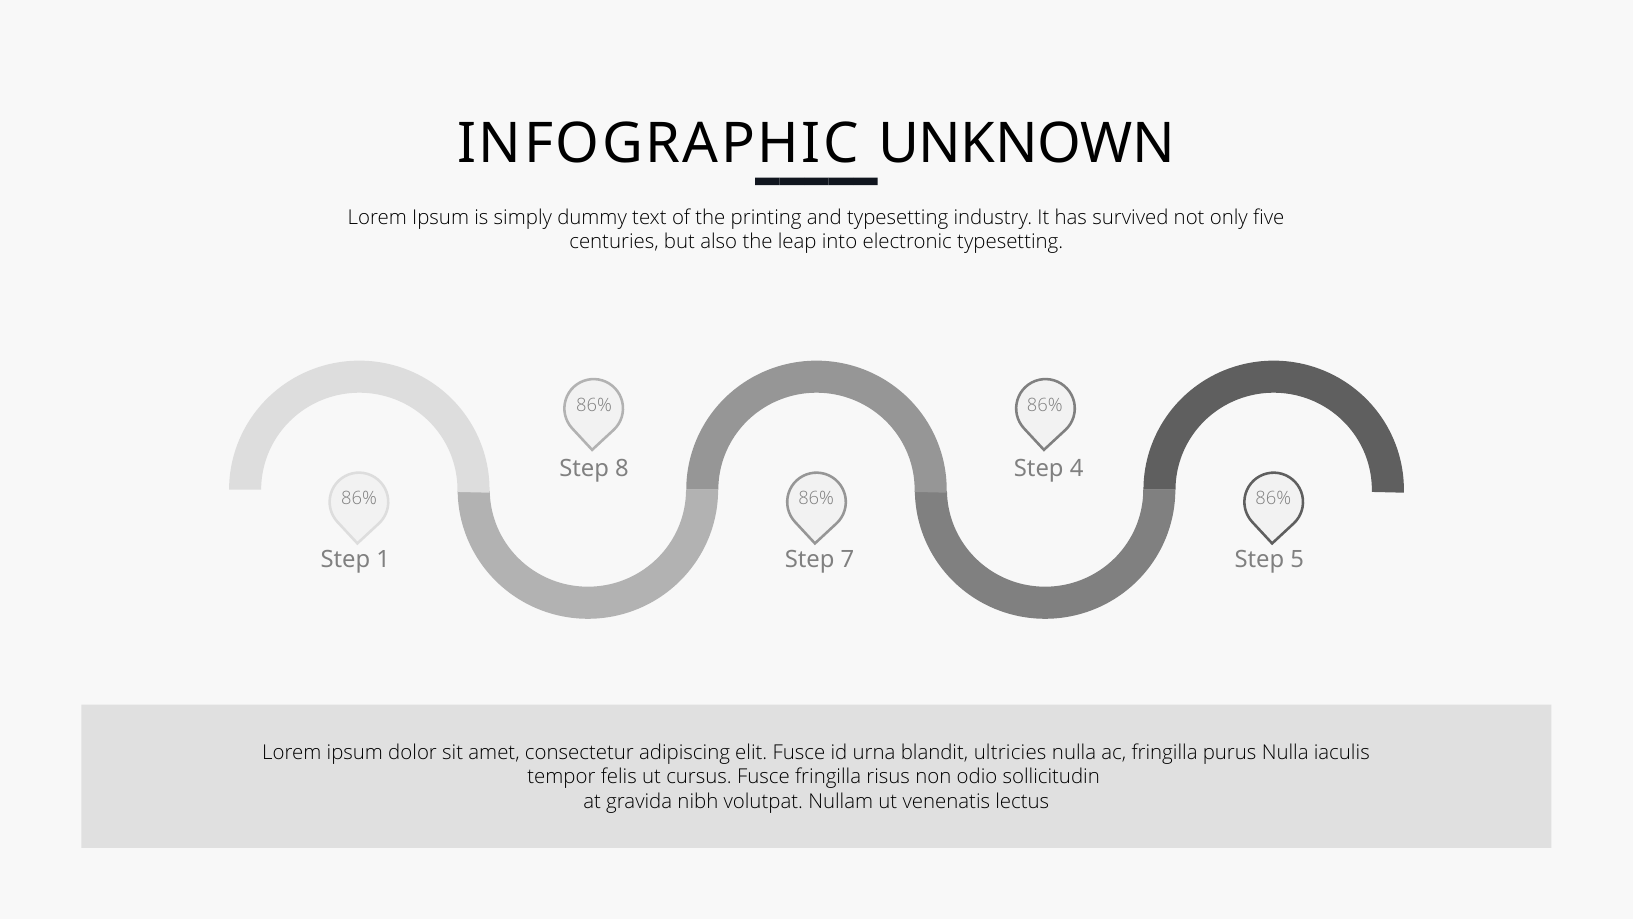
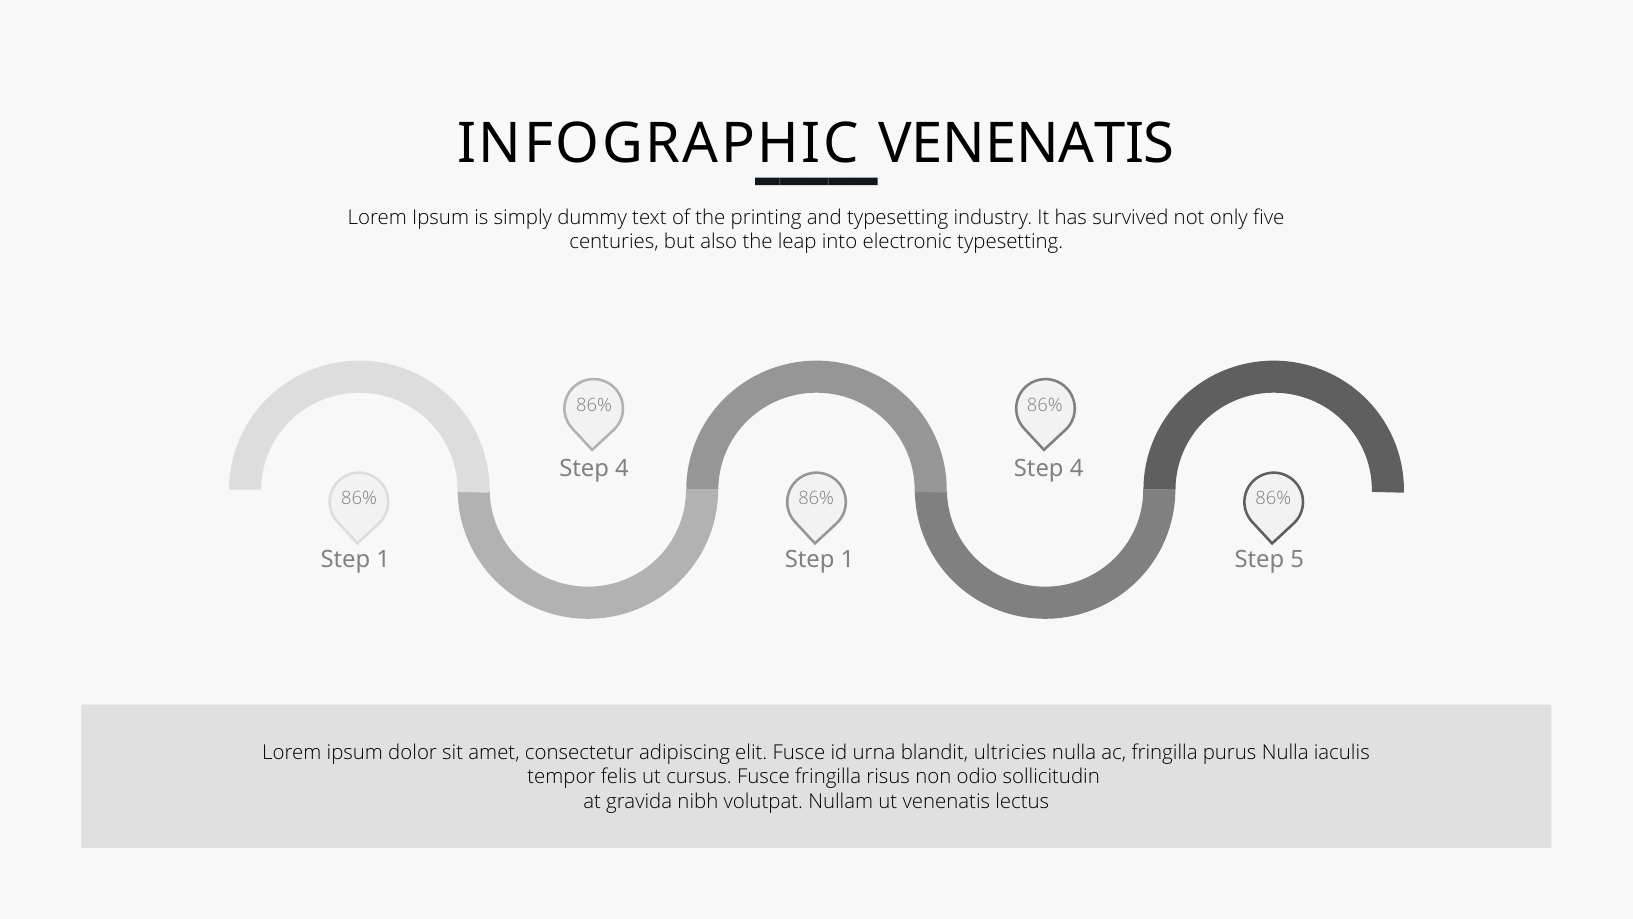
INFOGRAPHIC UNKNOWN: UNKNOWN -> VENENATIS (1027, 144)
8: 8 -> 4 (622, 469)
7: 7 -> 1 (847, 559)
